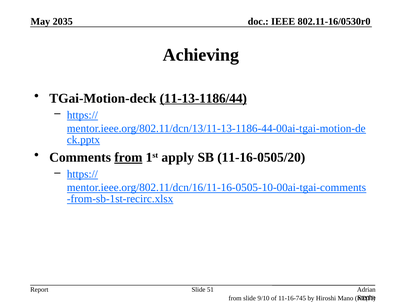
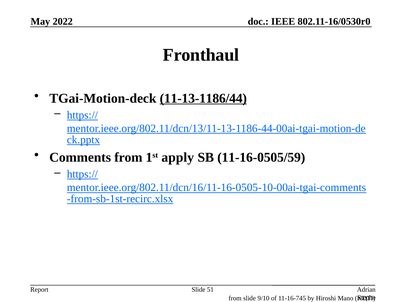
2035: 2035 -> 2022 (63, 21)
Achieving: Achieving -> Fronthaul (201, 55)
from underline: present -> none (128, 157)
11-16-0505/20: 11-16-0505/20 -> 11-16-0505/59 (261, 157)
